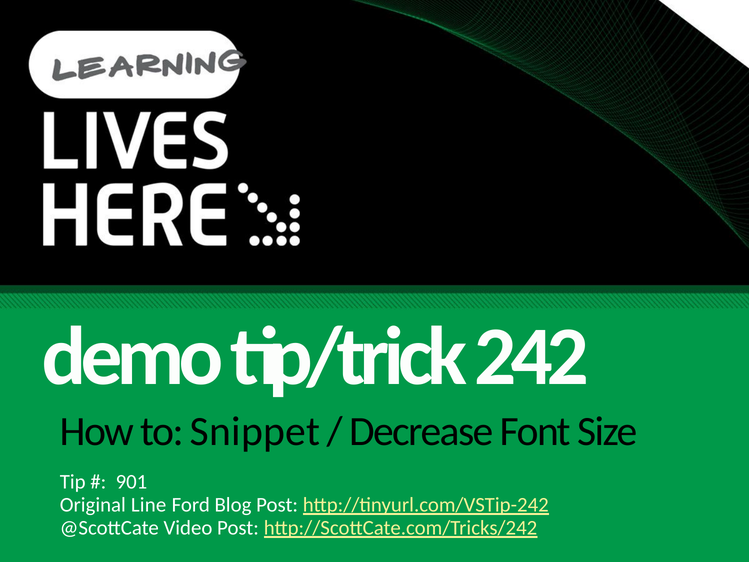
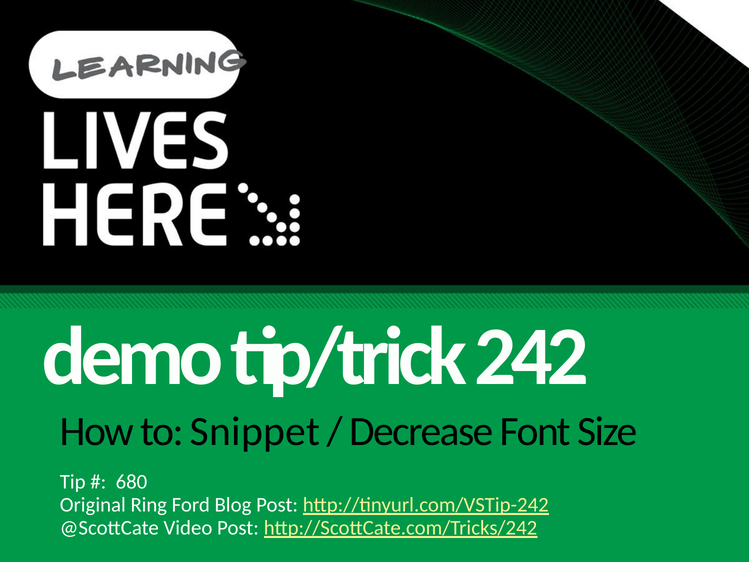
901: 901 -> 680 (131, 482)
Line: Line -> Ring (149, 505)
